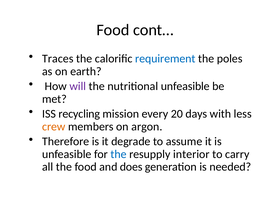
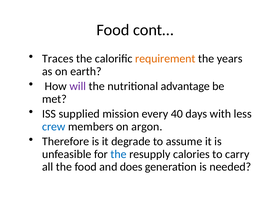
requirement colour: blue -> orange (165, 59)
poles: poles -> years (230, 59)
nutritional unfeasible: unfeasible -> advantage (185, 86)
recycling: recycling -> supplied (79, 114)
20: 20 -> 40 (177, 114)
crew colour: orange -> blue (54, 127)
interior: interior -> calories (191, 155)
